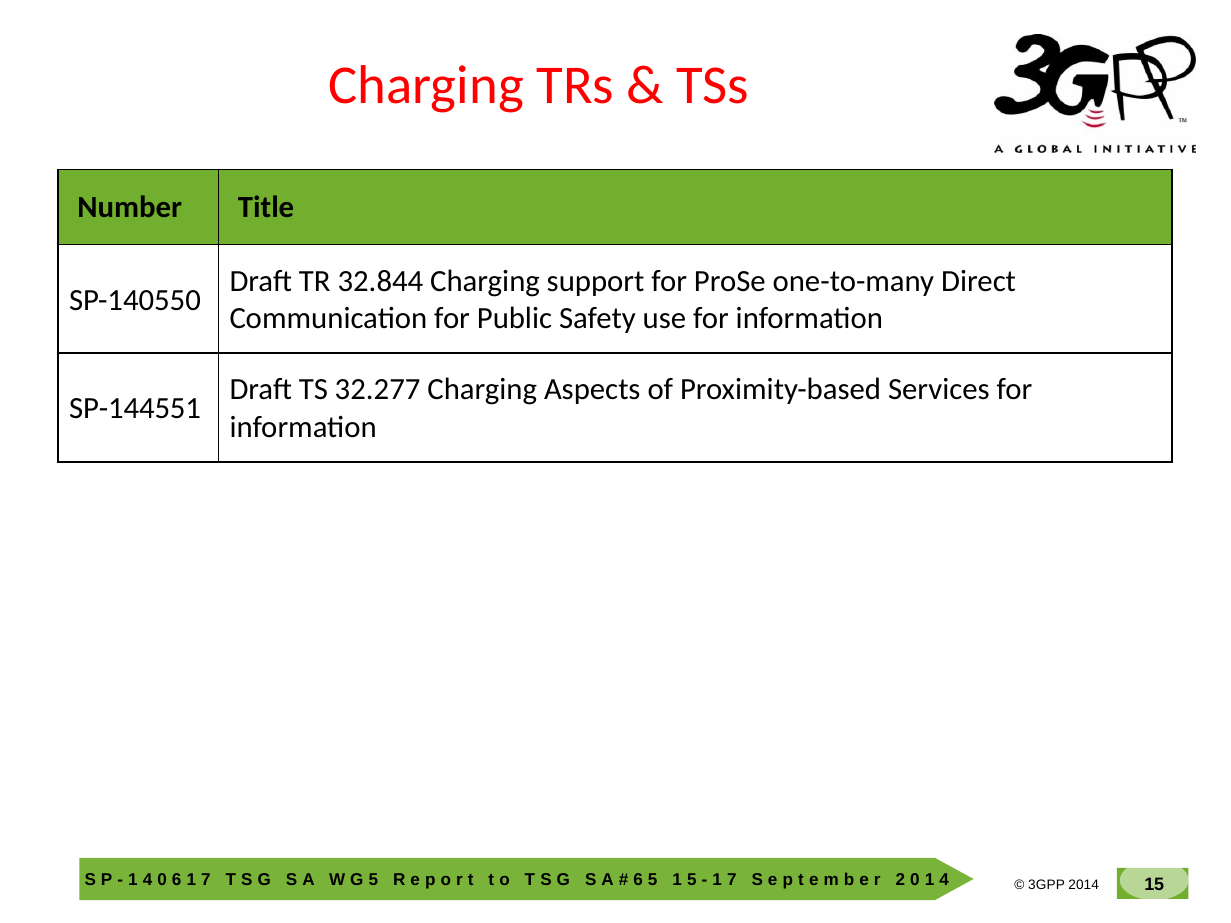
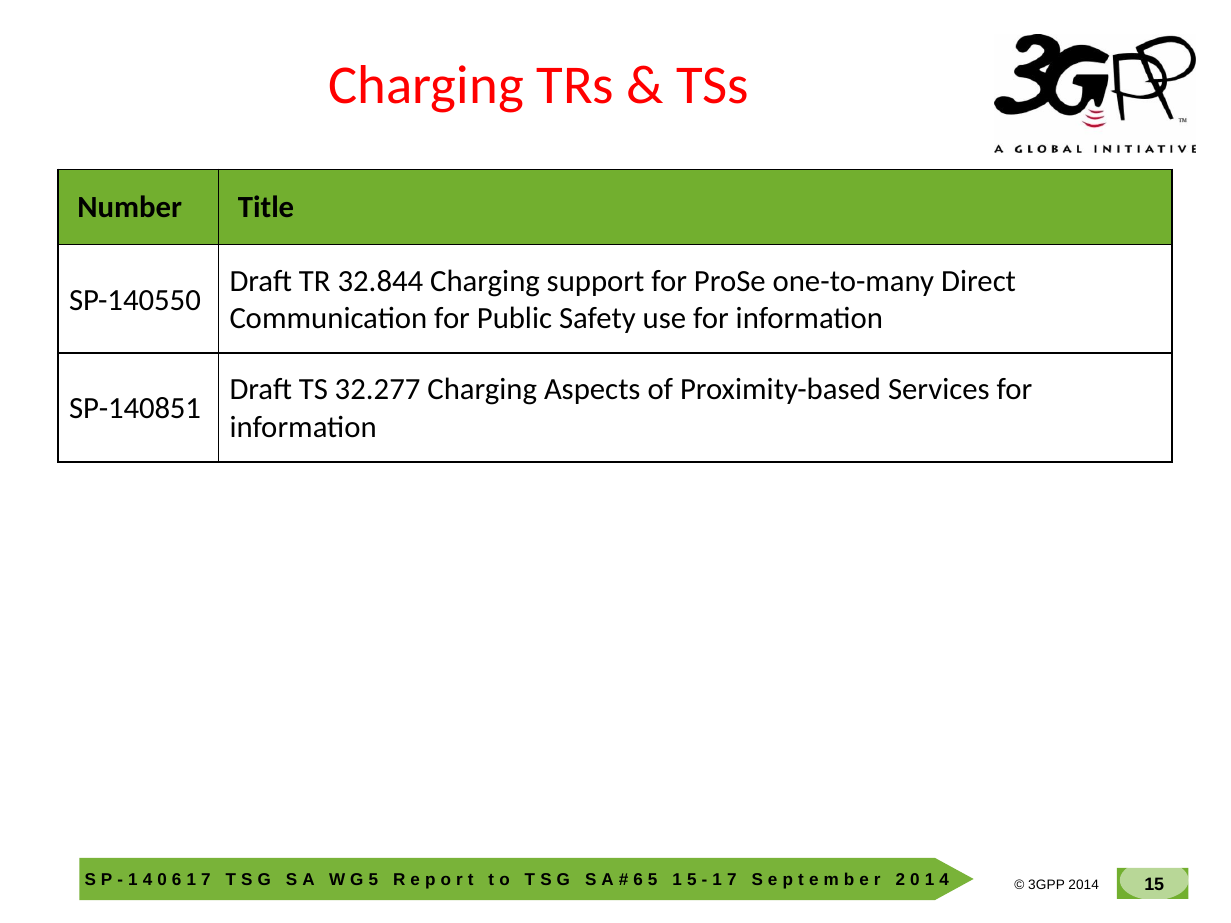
SP-144551: SP-144551 -> SP-140851 (135, 409)
